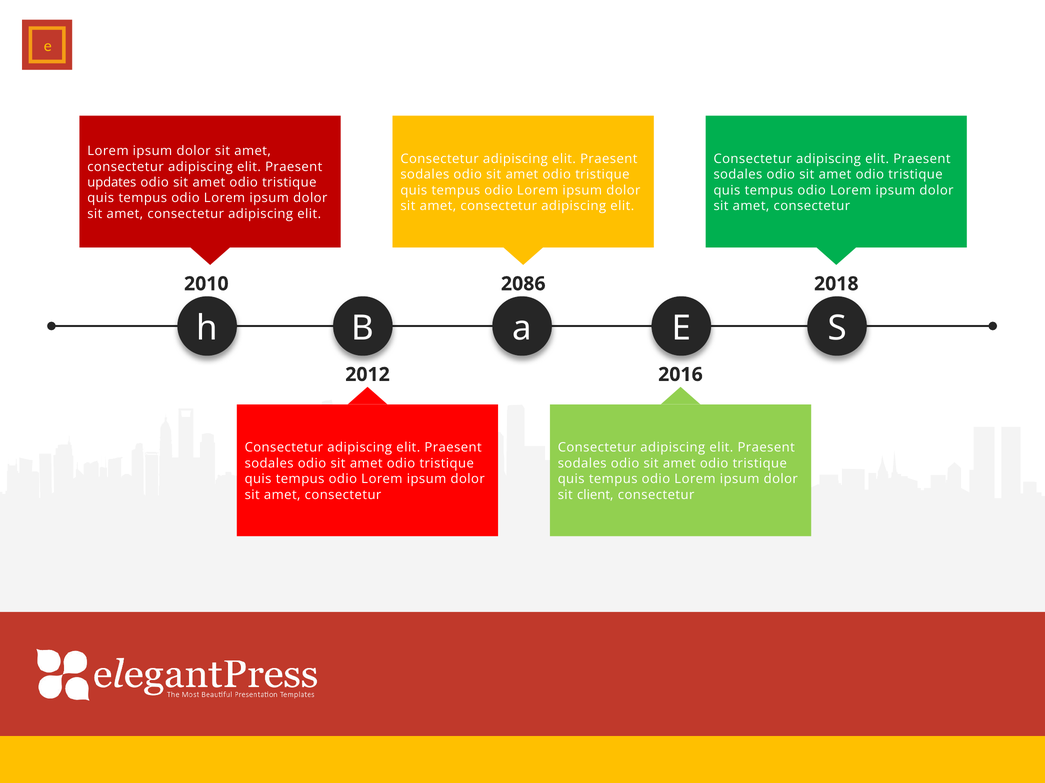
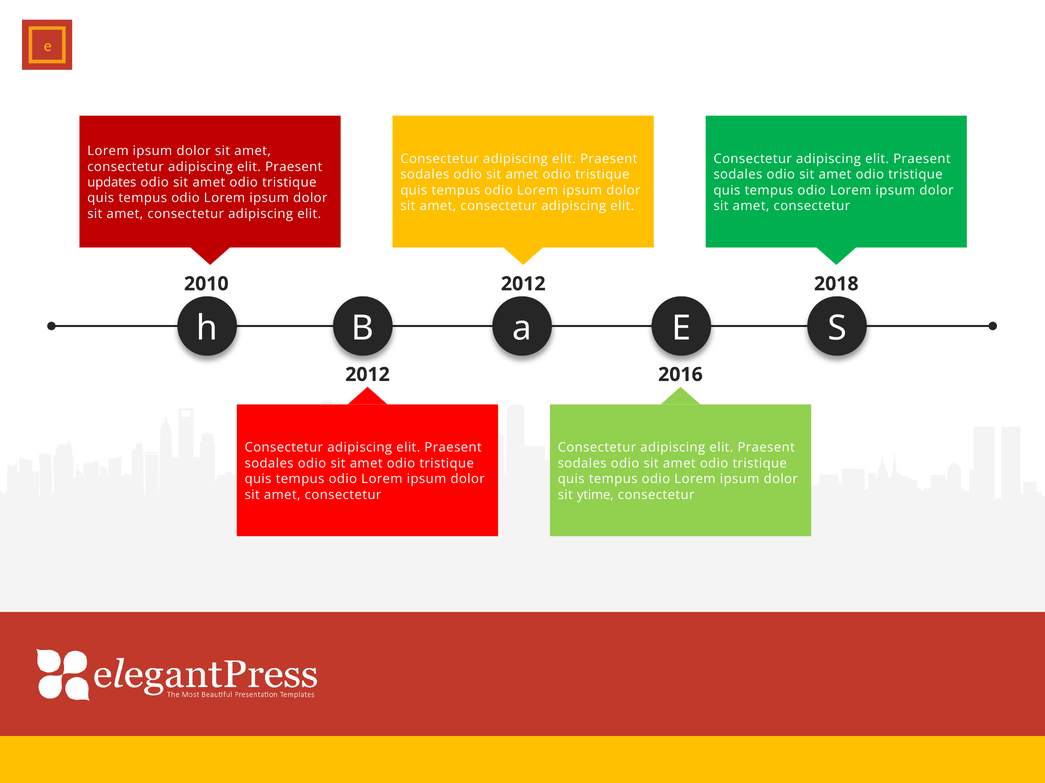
2086: 2086 -> 2012 (523, 284)
client: client -> ytime (595, 495)
